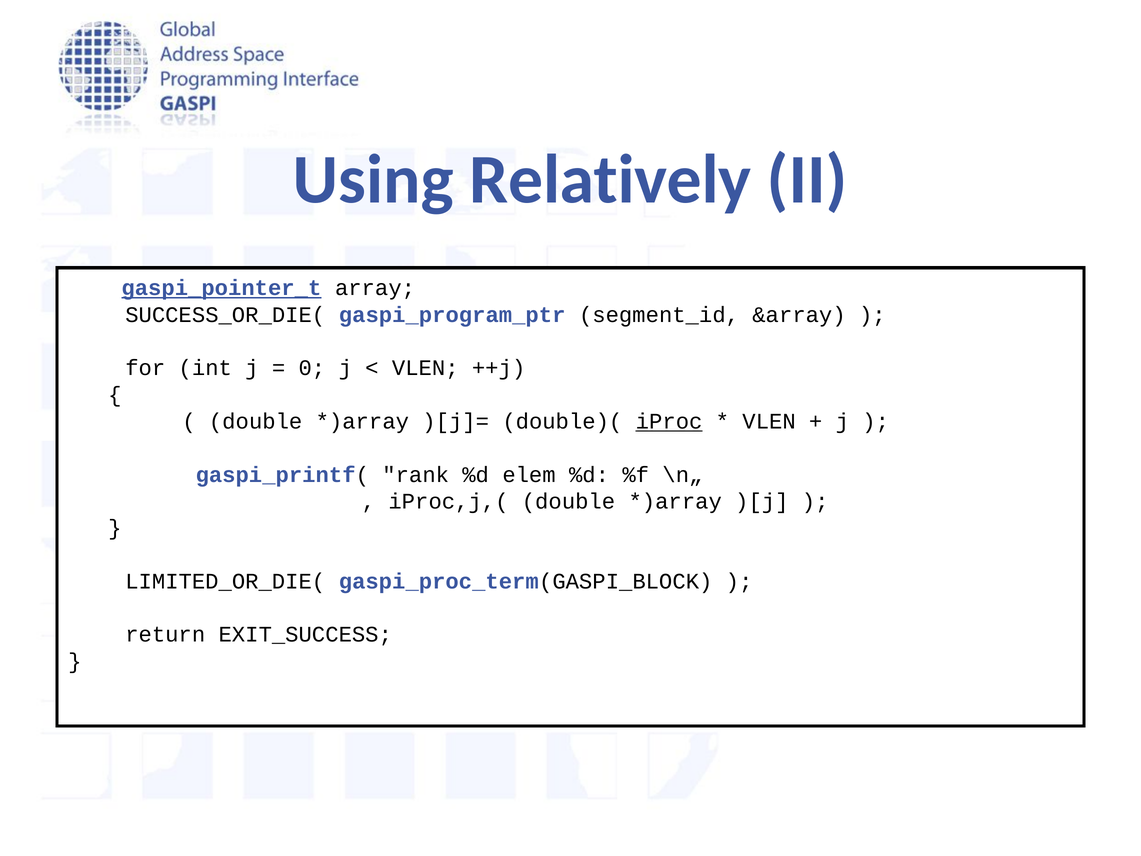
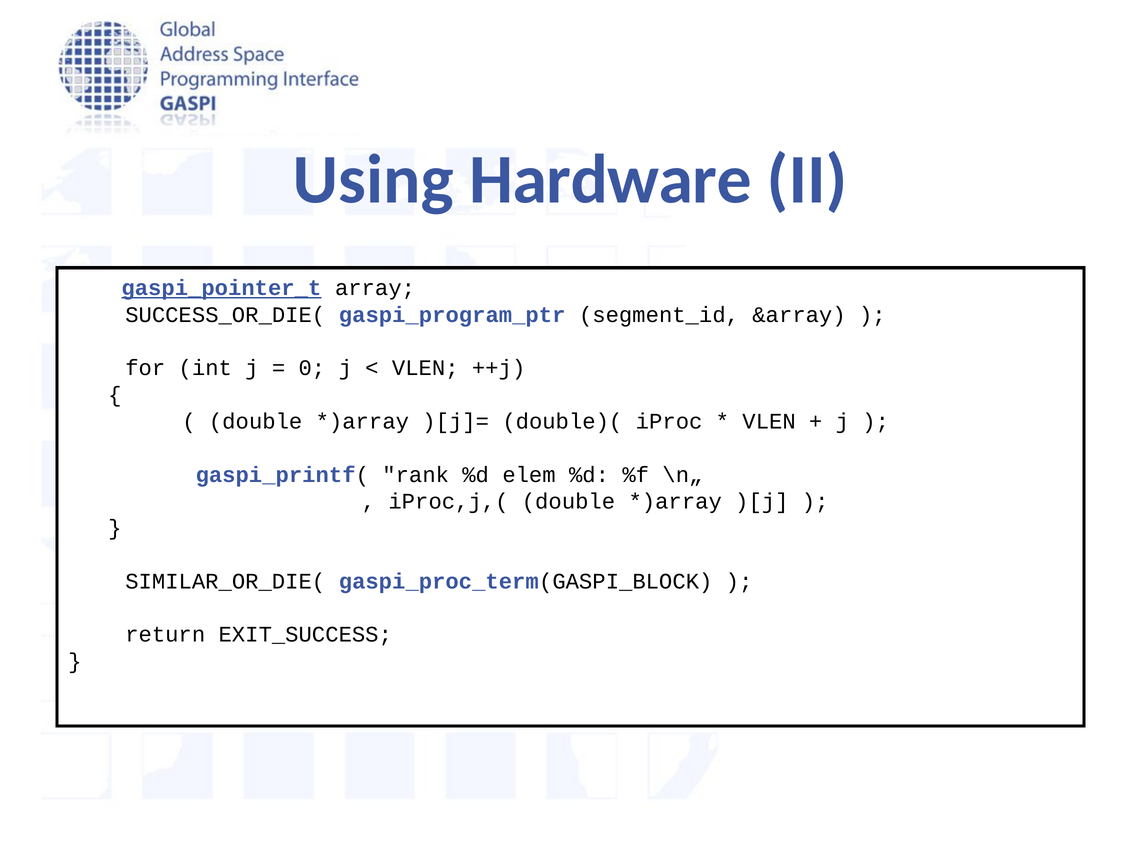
Relatively: Relatively -> Hardware (611, 180)
iProc underline: present -> none (669, 421)
LIMITED_OR_DIE(: LIMITED_OR_DIE( -> SIMILAR_OR_DIE( (225, 581)
